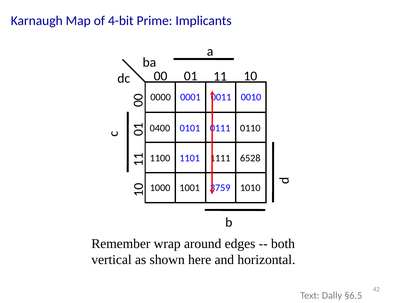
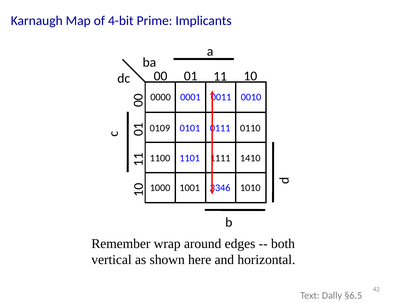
0400: 0400 -> 0109 (160, 128)
6528: 6528 -> 1410 (250, 158)
3759: 3759 -> 3346 (220, 188)
